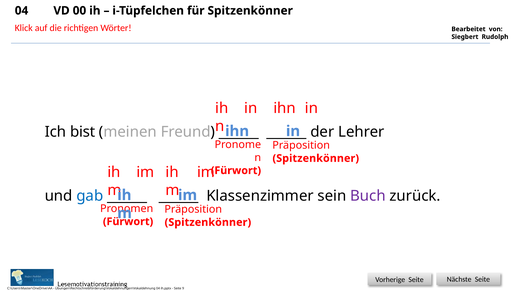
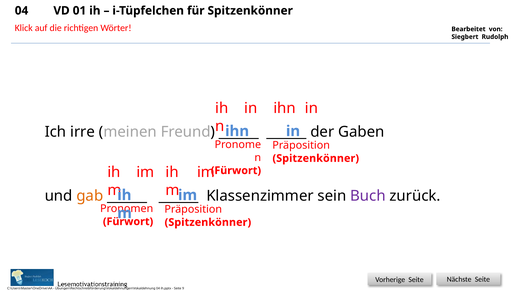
00: 00 -> 01 (79, 11)
bist: bist -> irre (83, 132)
Lehrer: Lehrer -> Gaben (361, 132)
gab colour: blue -> orange (90, 196)
